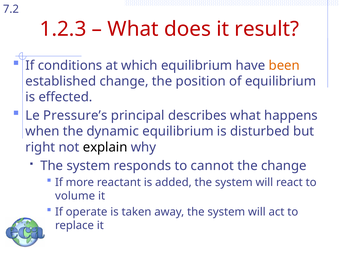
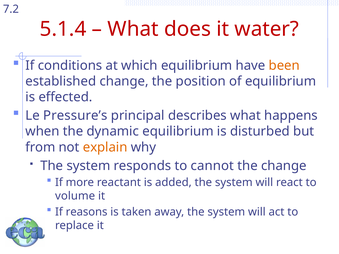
1.2.3: 1.2.3 -> 5.1.4 (63, 29)
result: result -> water (267, 29)
right: right -> from (40, 147)
explain colour: black -> orange (105, 147)
operate: operate -> reasons (87, 212)
